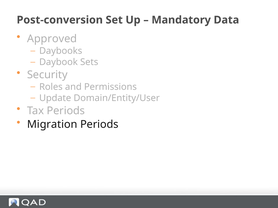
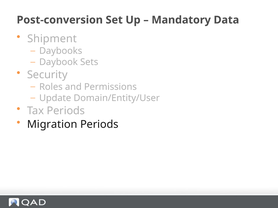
Approved: Approved -> Shipment (52, 39)
